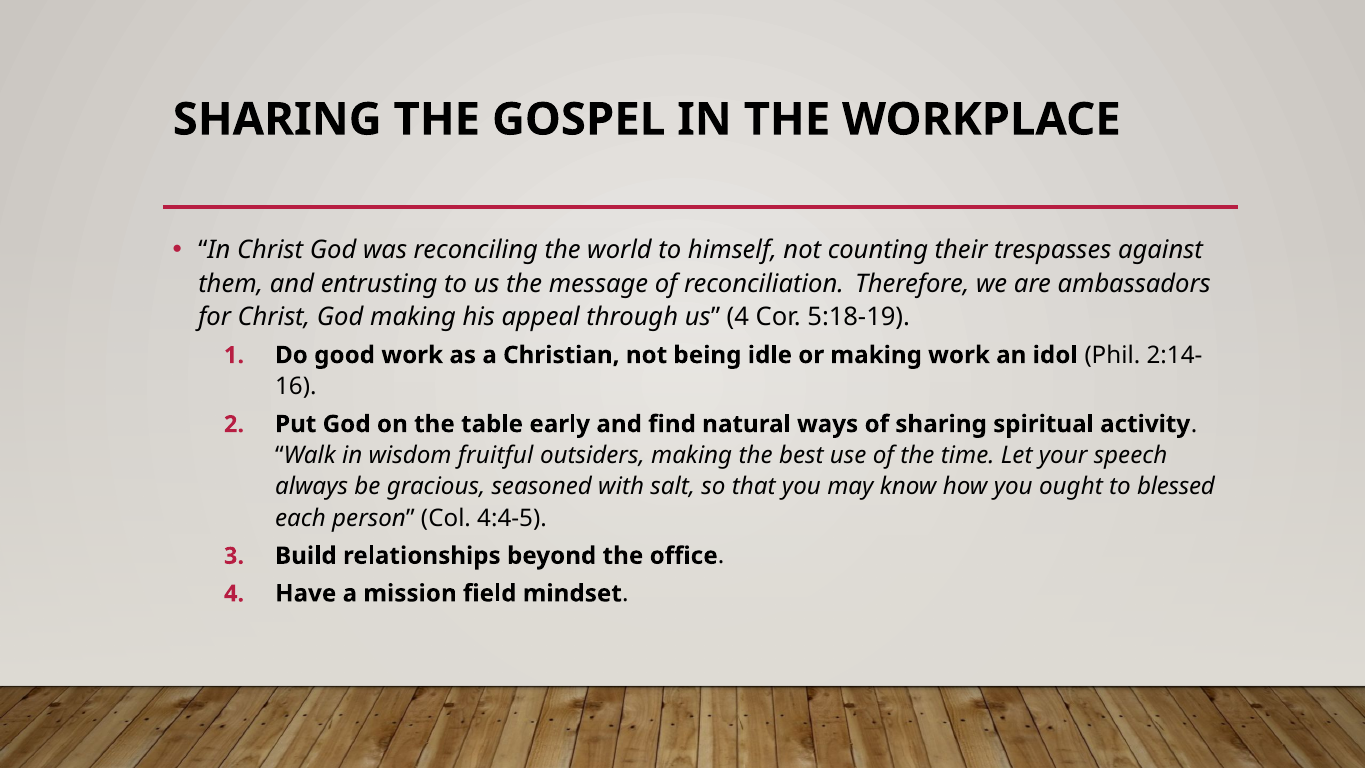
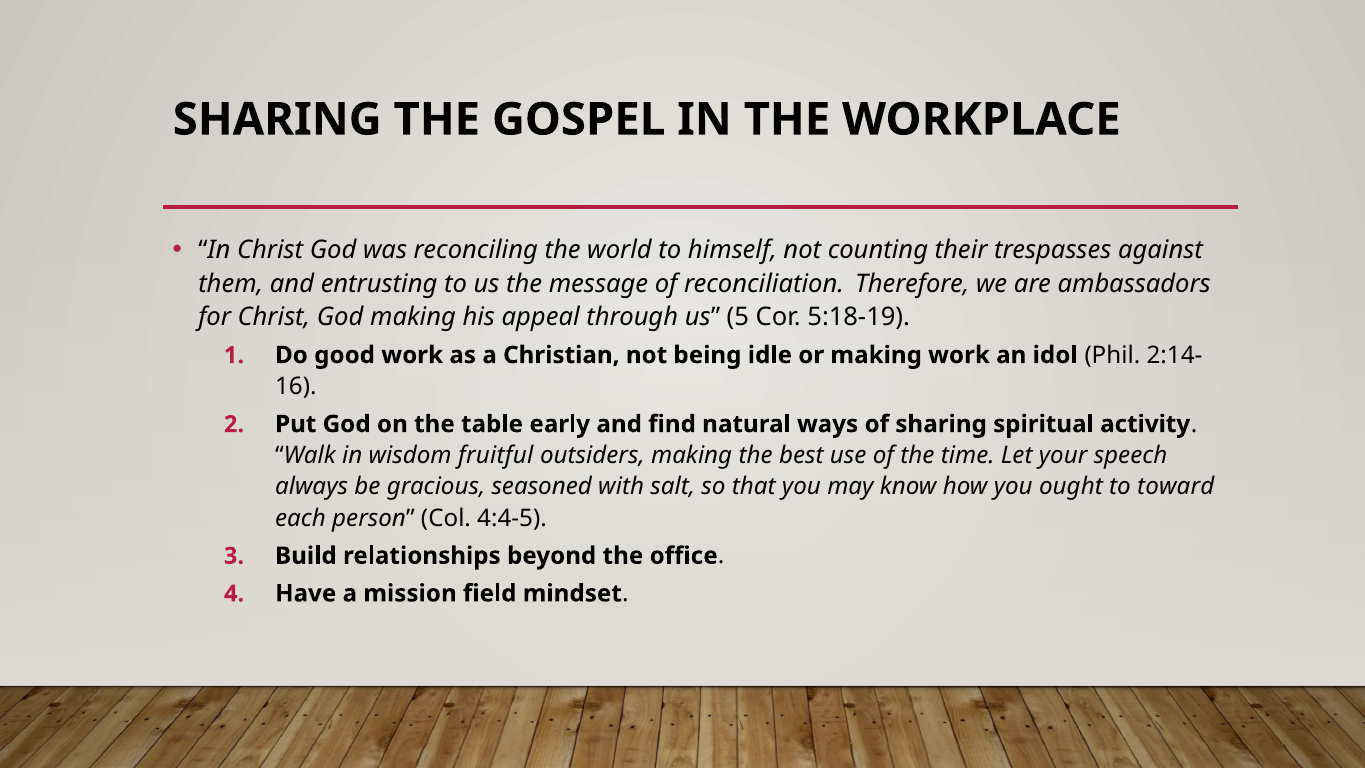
us 4: 4 -> 5 (738, 317)
blessed: blessed -> toward (1176, 487)
